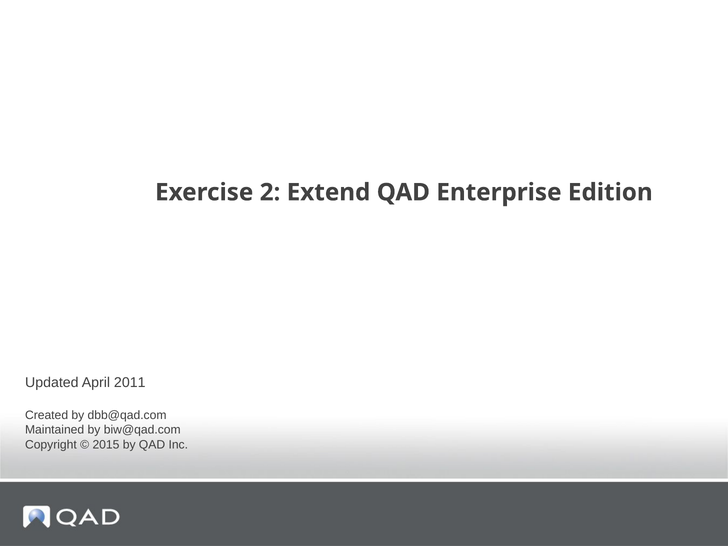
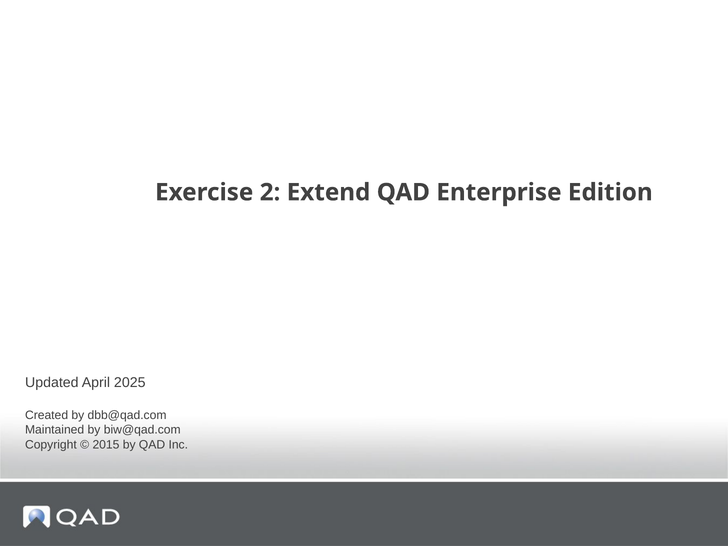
2011: 2011 -> 2025 (130, 383)
